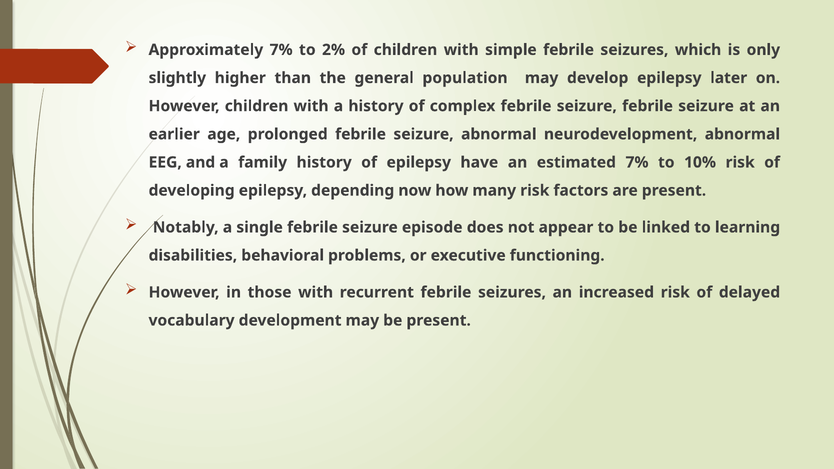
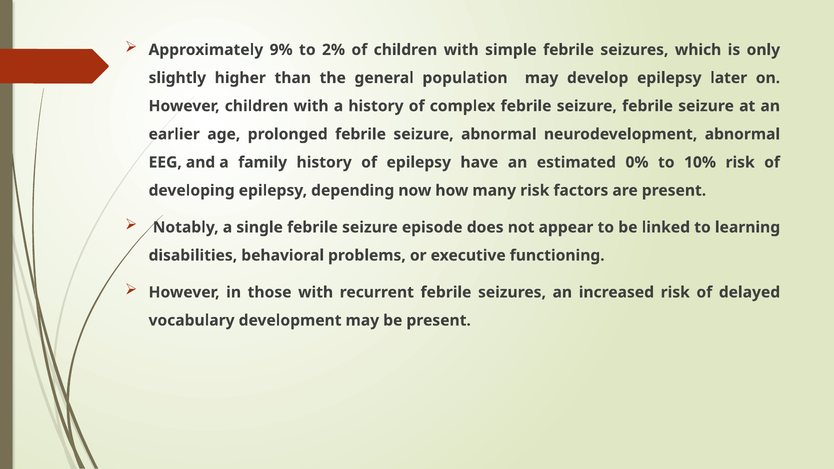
Approximately 7%: 7% -> 9% (281, 50)
estimated 7%: 7% -> 0% (637, 162)
